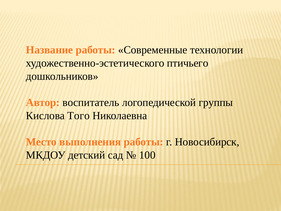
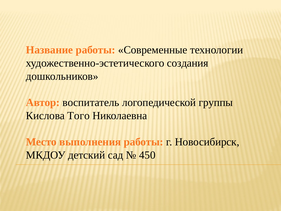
птичьего: птичьего -> создания (188, 63)
100: 100 -> 450 (147, 155)
